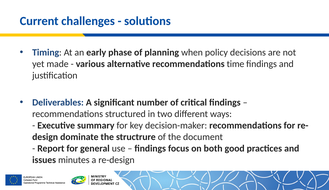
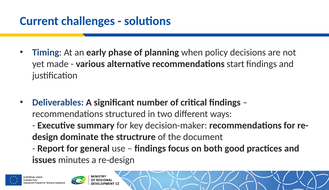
time: time -> start (236, 64)
